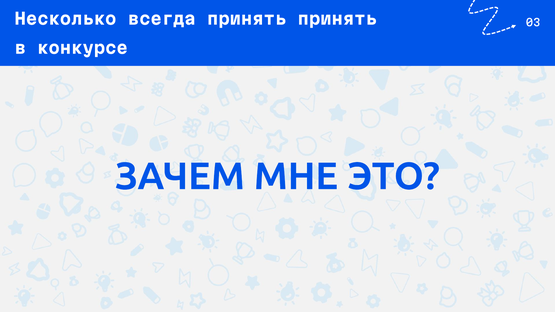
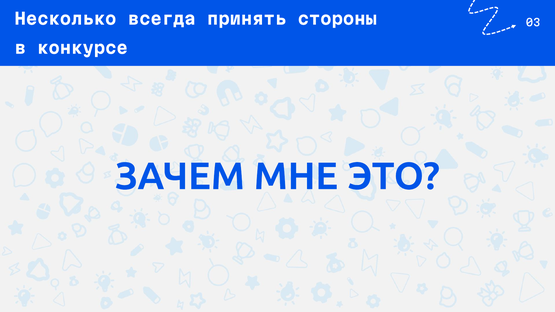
принять принять: принять -> стороны (337, 19)
